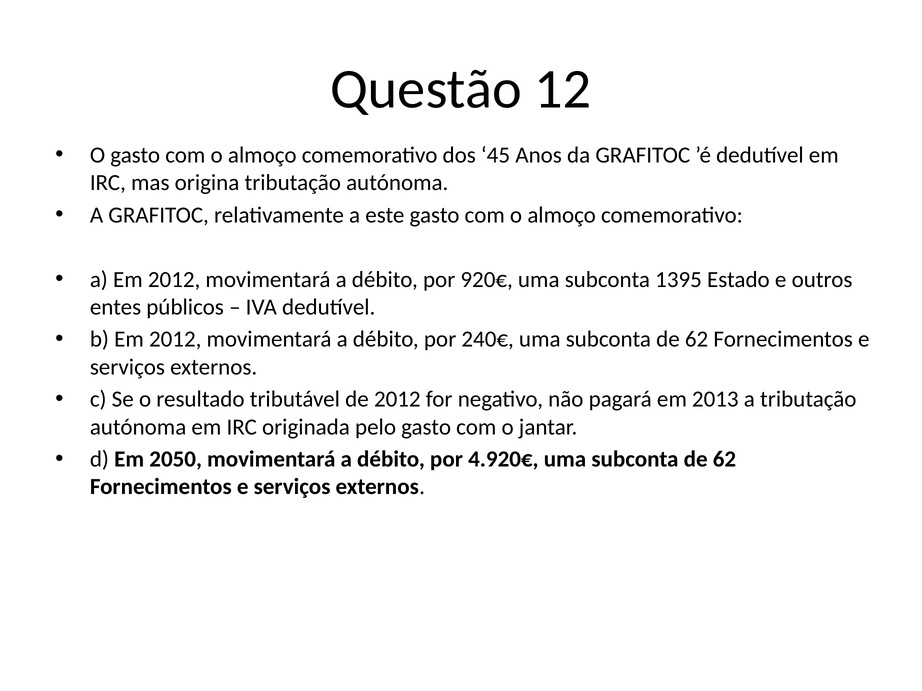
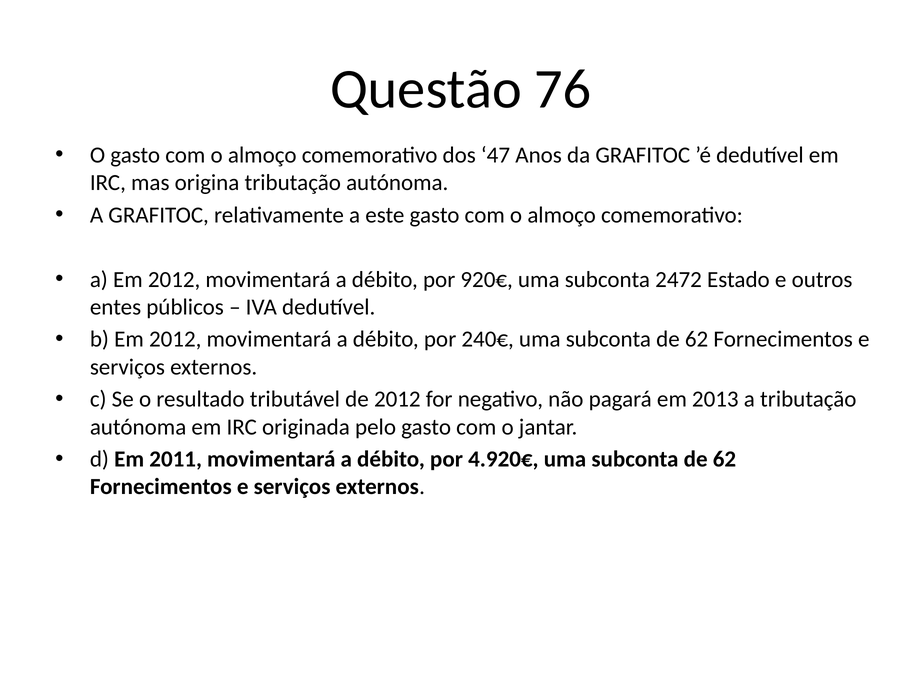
12: 12 -> 76 (563, 89)
45: 45 -> 47 (496, 155)
1395: 1395 -> 2472 (679, 280)
2050: 2050 -> 2011 (176, 459)
